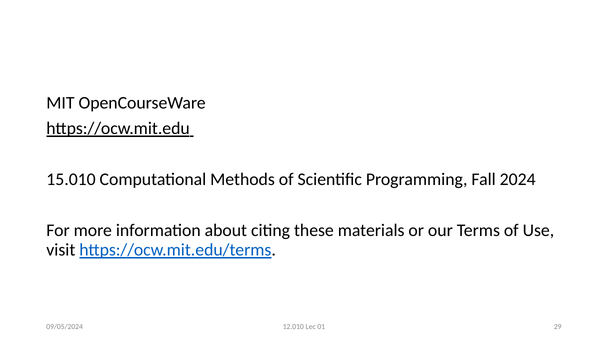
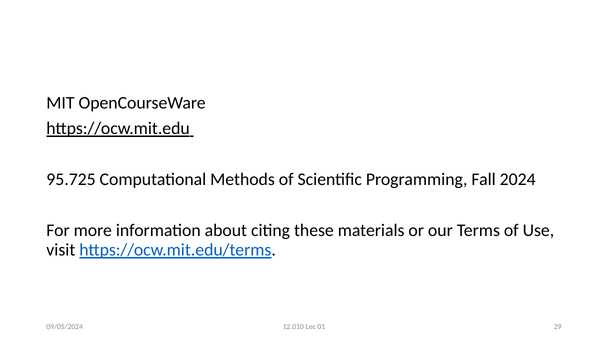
15.010: 15.010 -> 95.725 (71, 180)
